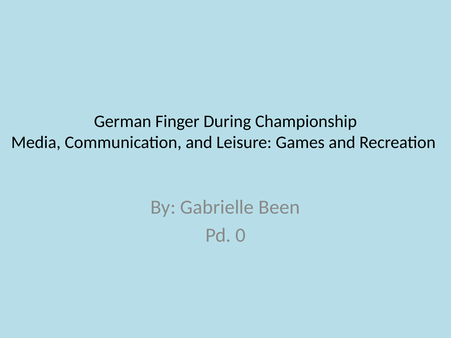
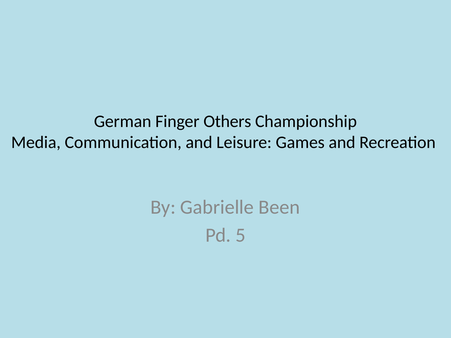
During: During -> Others (227, 121)
0: 0 -> 5 (241, 235)
